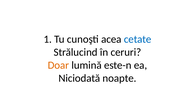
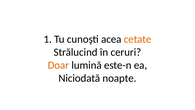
cetate colour: blue -> orange (138, 39)
